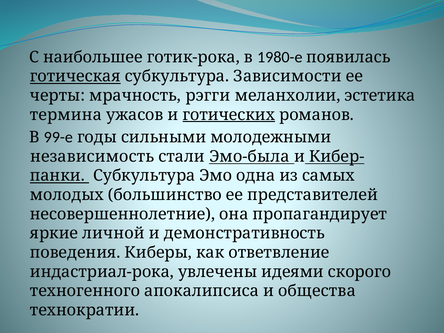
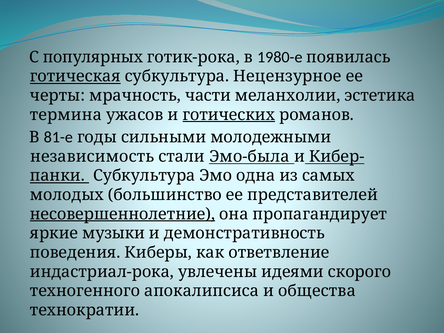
наибольшее: наибольшее -> популярных (93, 57)
Зависимости: Зависимости -> Нецензурное (287, 76)
рэгги: рэгги -> части (208, 96)
99-е: 99-е -> 81-е (58, 137)
несовершеннолетние underline: none -> present (123, 214)
личной: личной -> музыки (114, 233)
